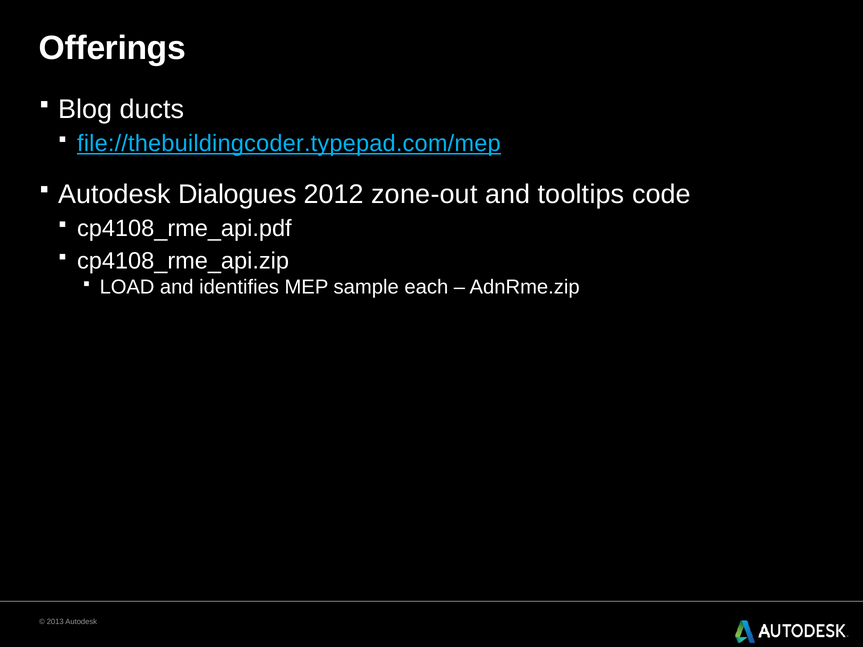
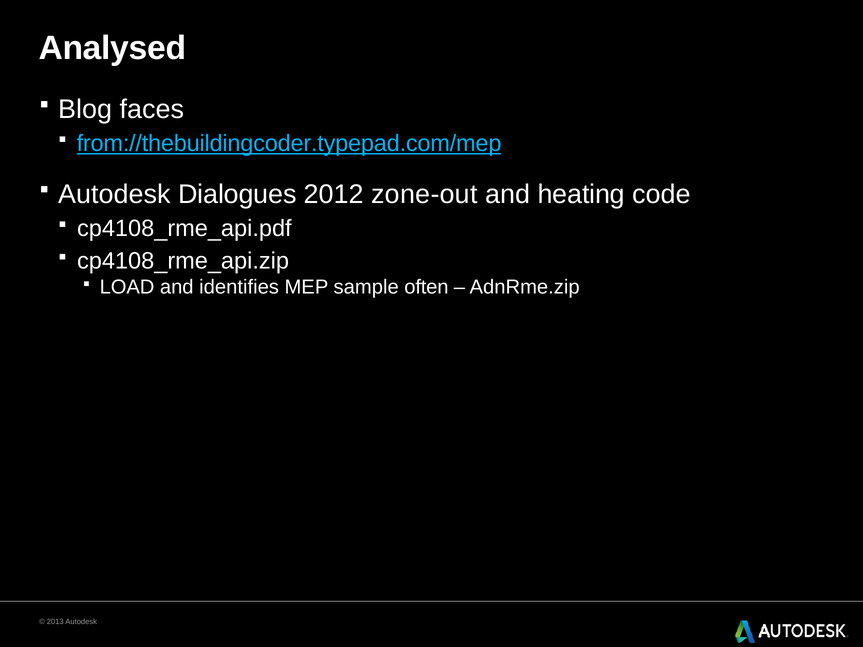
Offerings: Offerings -> Analysed (112, 48)
ducts: ducts -> faces (152, 109)
file://thebuildingcoder.typepad.com/mep: file://thebuildingcoder.typepad.com/mep -> from://thebuildingcoder.typepad.com/mep (289, 143)
tooltips: tooltips -> heating (581, 194)
each: each -> often (426, 287)
